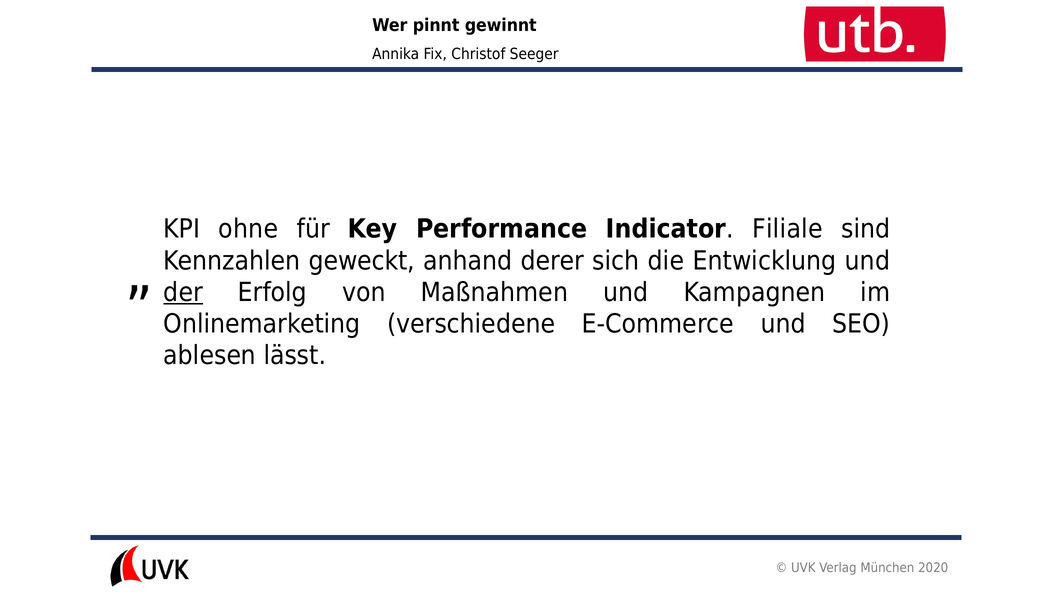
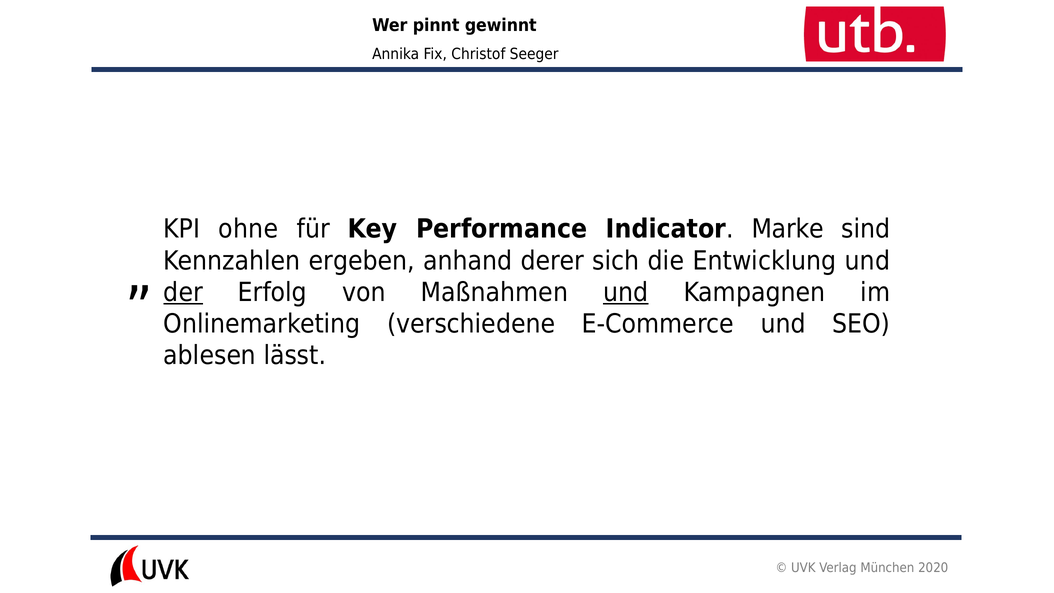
Filiale: Filiale -> Marke (788, 229)
geweckt: geweckt -> ergeben (362, 261)
und underline: none -> present (626, 292)
